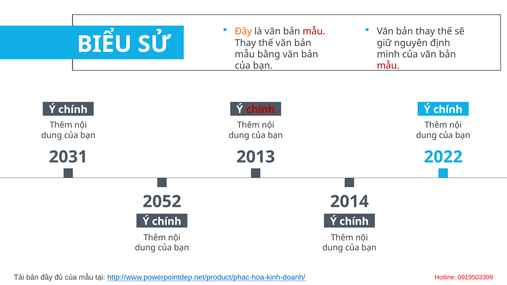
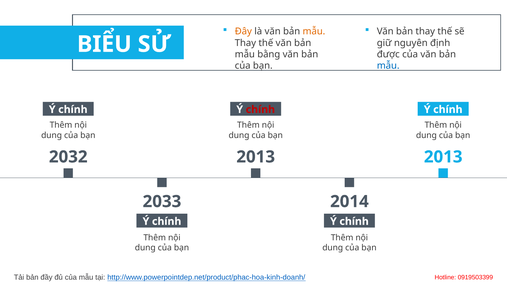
mẫu colour: red -> orange (314, 31)
minh: minh -> được (388, 54)
mẫu colour: red -> blue (388, 66)
2031: 2031 -> 2032 (68, 157)
2022: 2022 -> 2013 (443, 157)
2052: 2052 -> 2033 (162, 202)
